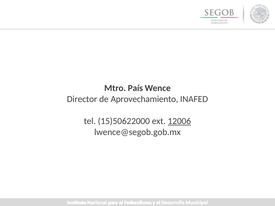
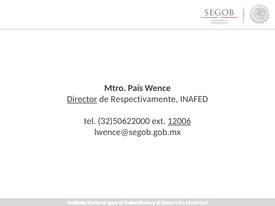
Director underline: none -> present (82, 99)
Aprovechamiento: Aprovechamiento -> Respectivamente (144, 99)
15)50622000: 15)50622000 -> 32)50622000 (124, 121)
